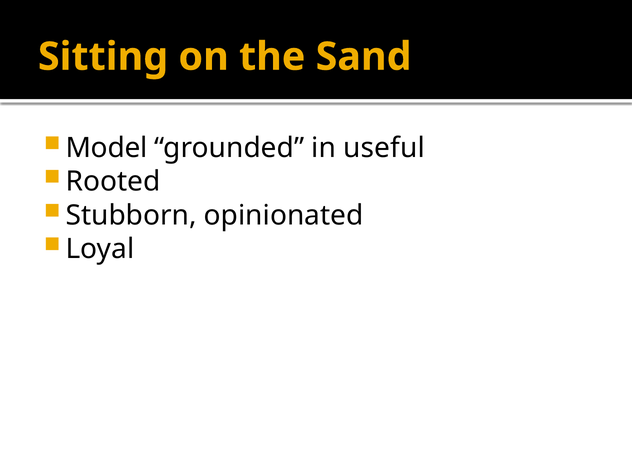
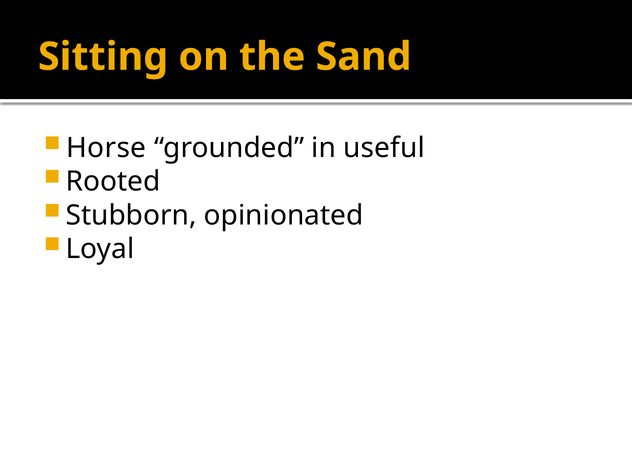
Model: Model -> Horse (106, 148)
